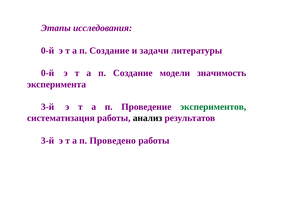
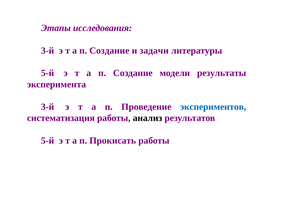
0-й: 0-й -> 3-й (48, 51)
0-й: 0-й -> 5-й (48, 73)
значимость: значимость -> результаты (222, 73)
экспериментов colour: green -> blue (213, 107)
3-й: 3-й -> 5-й (48, 141)
Проведено: Проведено -> Прокисать (113, 141)
